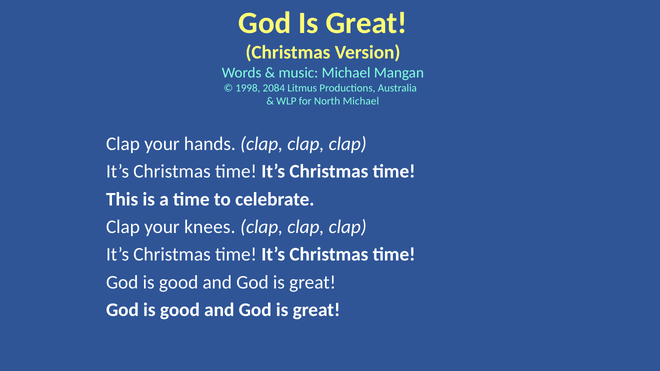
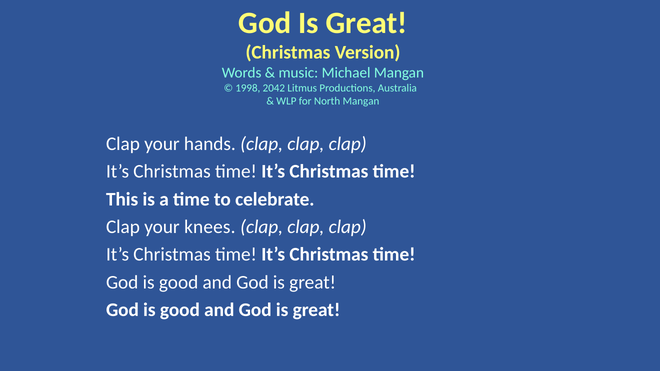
2084: 2084 -> 2042 (274, 88)
North Michael: Michael -> Mangan (361, 101)
